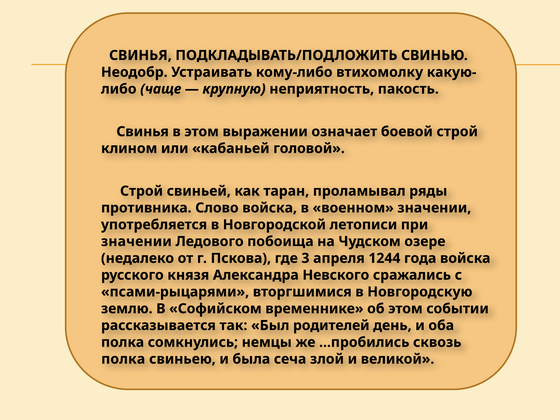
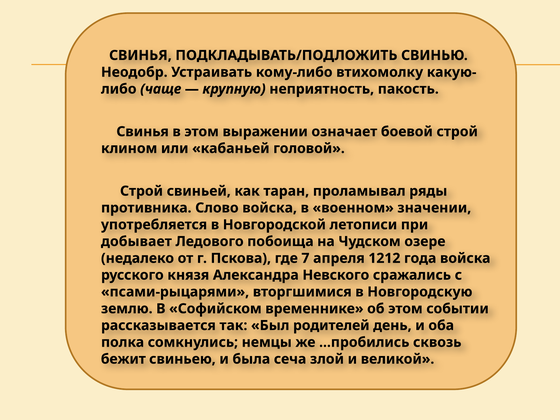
значении: значении -> добывает (136, 241)
3: 3 -> 7 (305, 258)
1244: 1244 -> 1212 (384, 258)
полка: полка -> бежит (123, 359)
